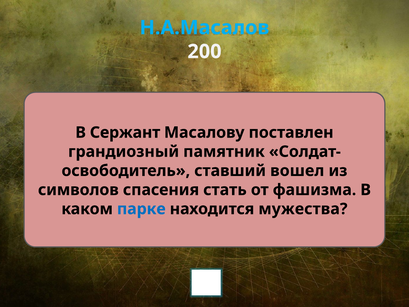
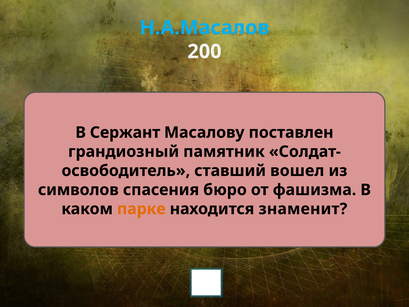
стать: стать -> бюро (225, 190)
парке colour: blue -> orange (141, 209)
мужества: мужества -> знаменит (303, 209)
